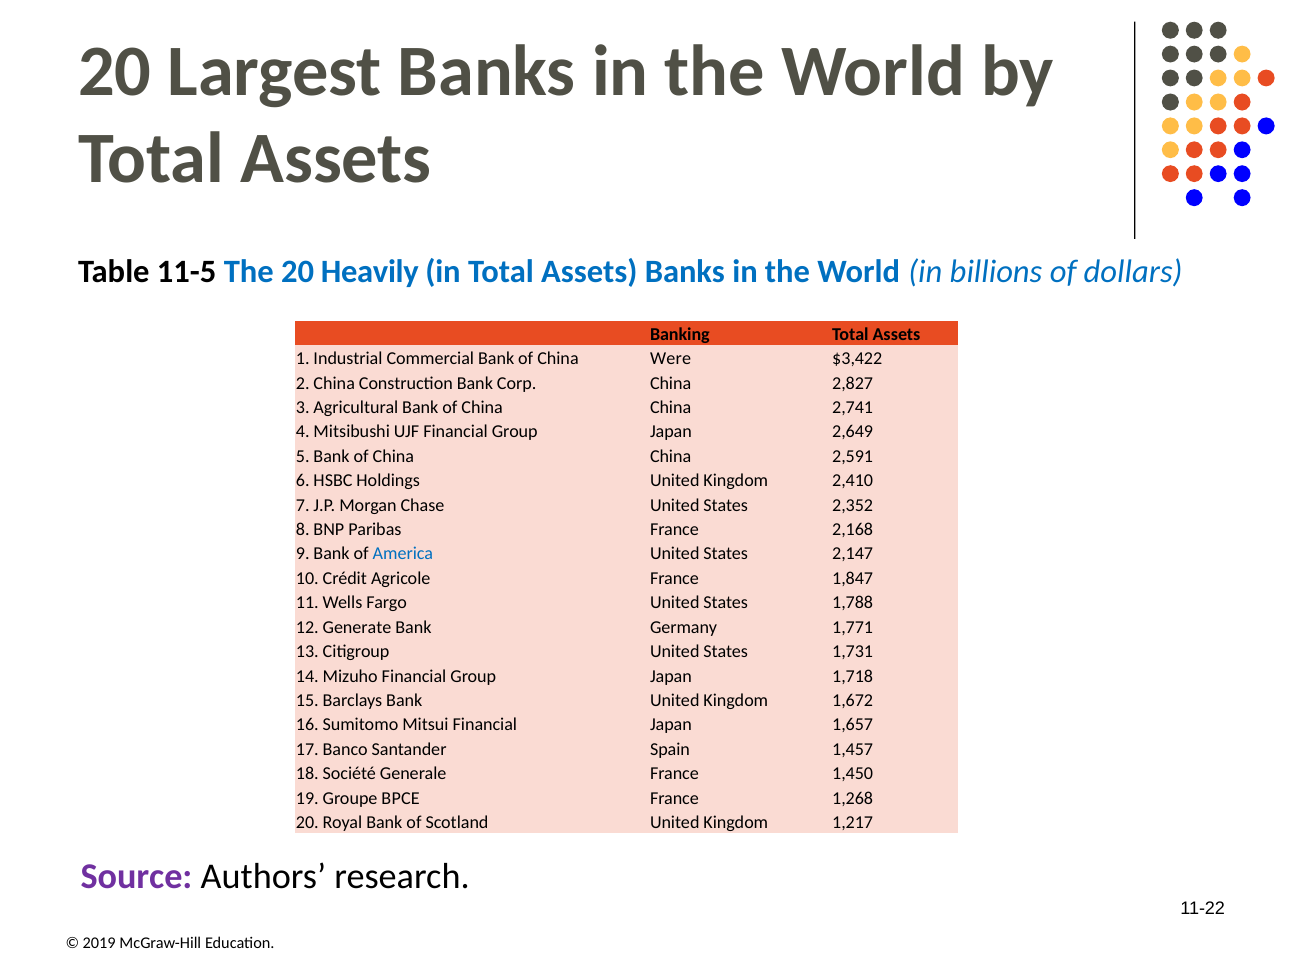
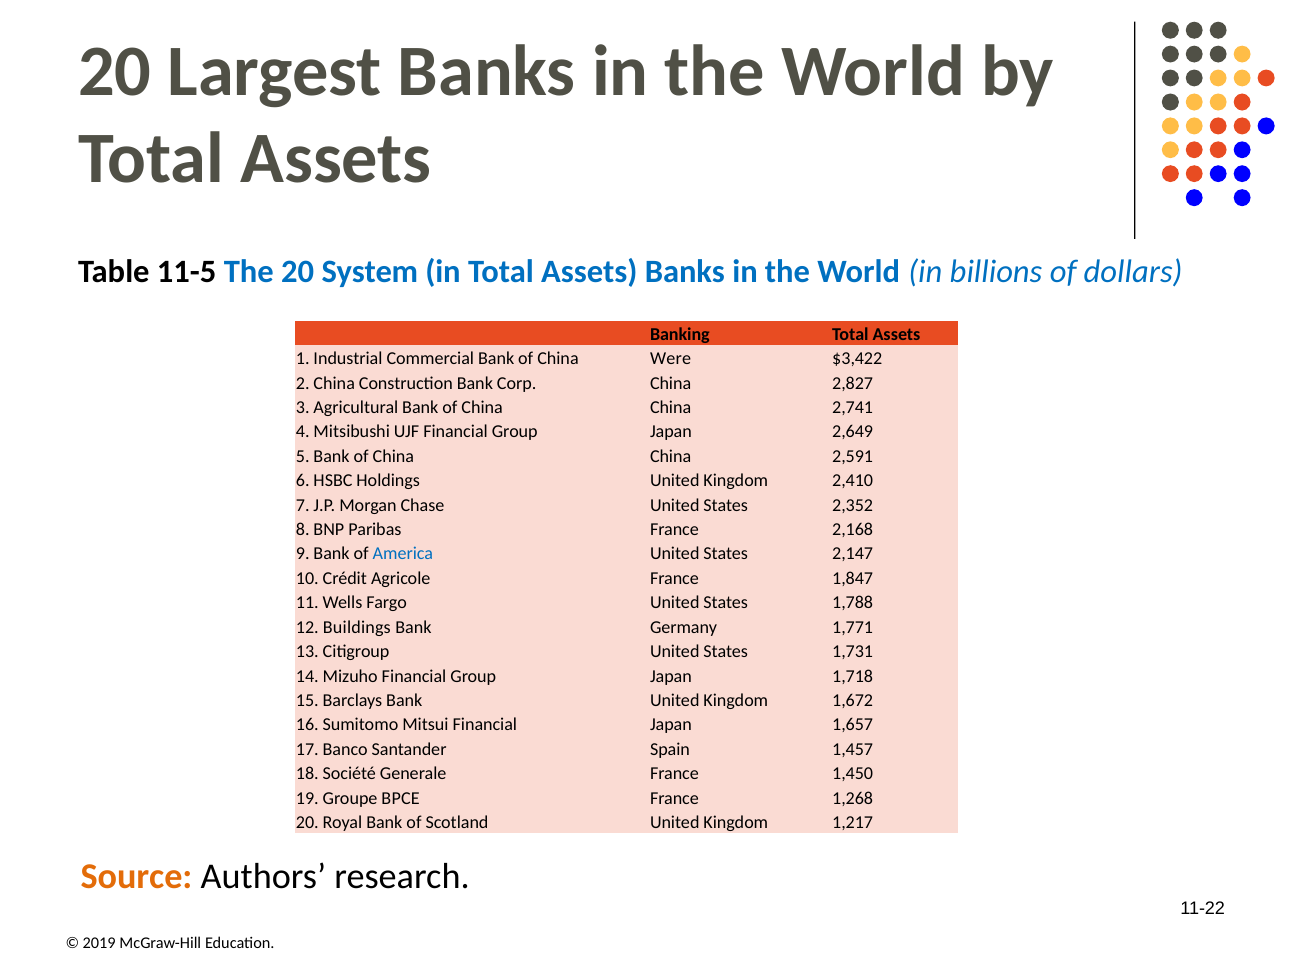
Heavily: Heavily -> System (370, 272)
Generate: Generate -> Buildings (357, 627)
Source colour: purple -> orange (137, 877)
